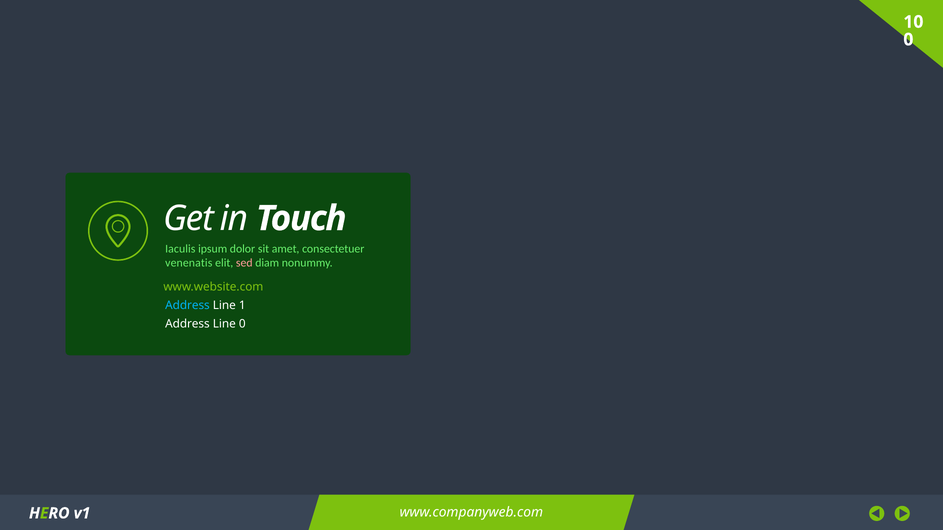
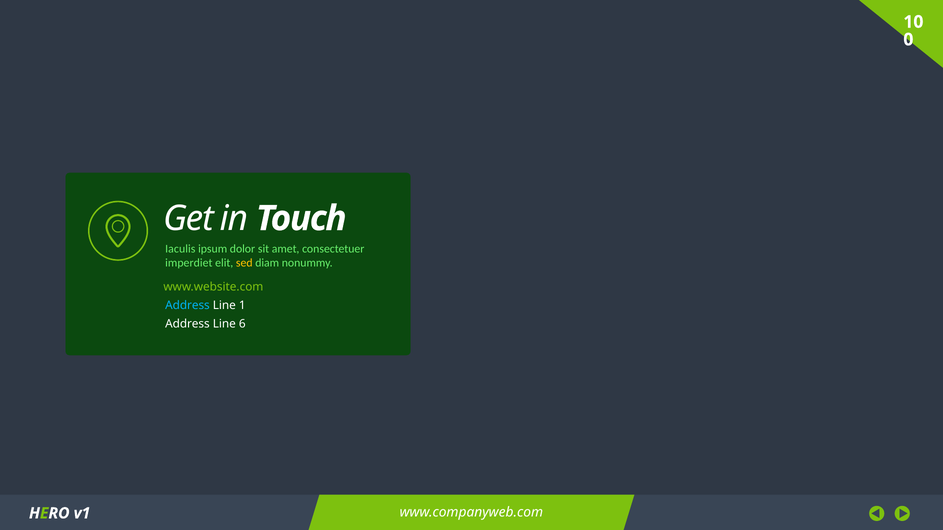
venenatis: venenatis -> imperdiet (189, 263)
sed colour: pink -> yellow (244, 263)
Line 0: 0 -> 6 (242, 324)
